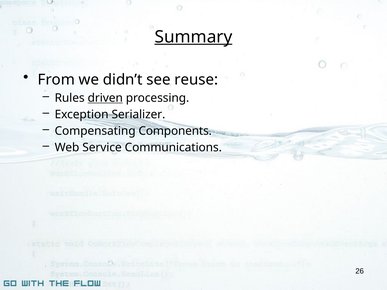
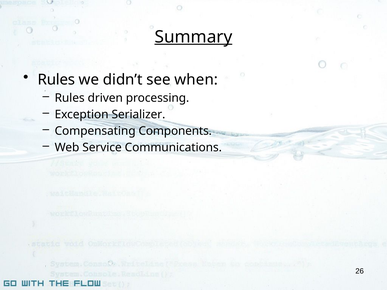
From: From -> Rules (56, 80)
reuse: reuse -> when (196, 80)
driven underline: present -> none (105, 98)
